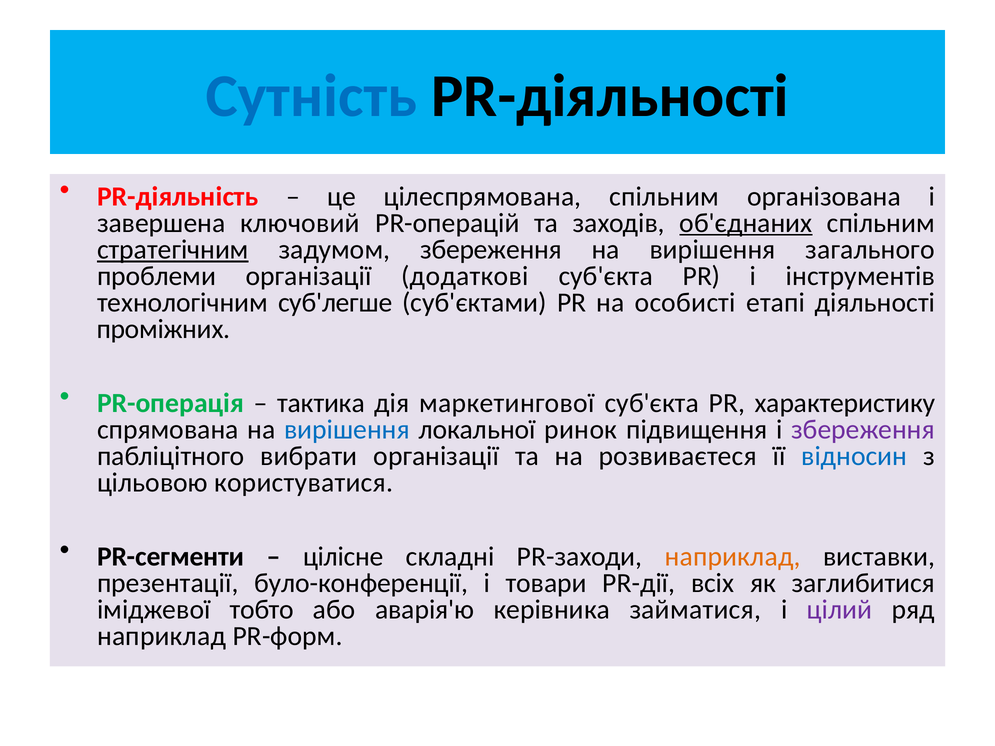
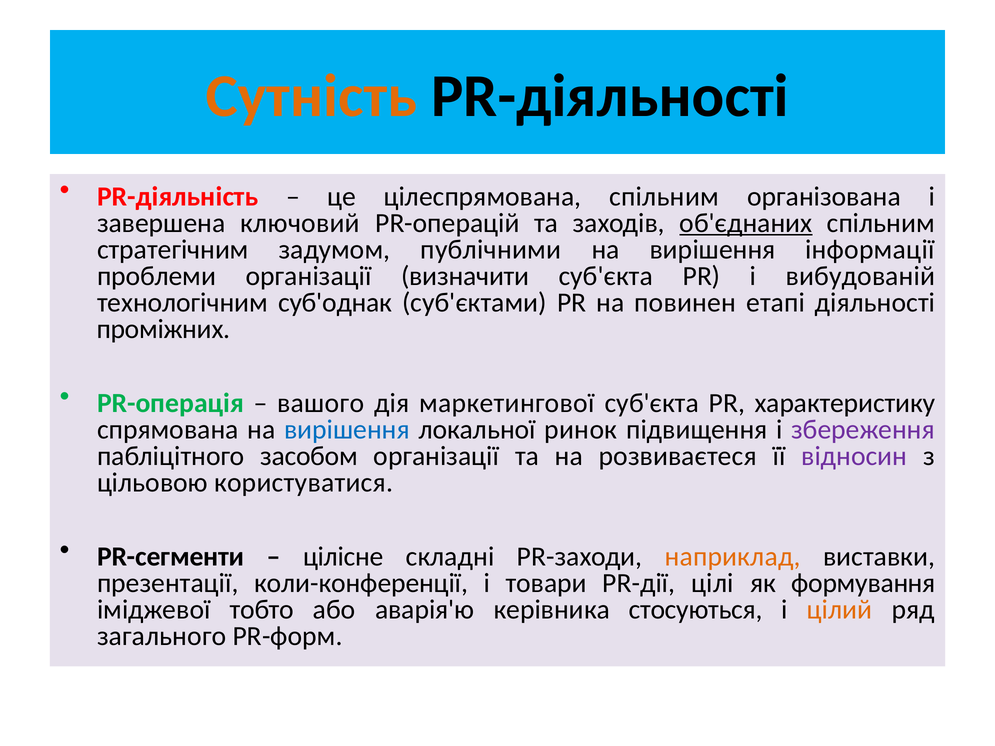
Сутність colour: blue -> orange (311, 96)
стратегічним underline: present -> none (173, 250)
задумом збереження: збереження -> публічними (491, 250)
загального: загального -> інформації (870, 250)
додаткові: додаткові -> визначити (465, 276)
інструментів: інструментів -> вибудованій (860, 276)
суб'легше: суб'легше -> суб'однак (335, 303)
особисті: особисті -> повинен (685, 303)
тактика: тактика -> вашого (321, 403)
вибрати: вибрати -> засобом (309, 456)
відносин colour: blue -> purple (854, 456)
було-конференції: було-конференції -> коли-конференції (361, 583)
всіх: всіх -> цілі (713, 583)
заглибитися: заглибитися -> формування (864, 583)
займатися: займатися -> стосуються (696, 610)
цілий colour: purple -> orange (840, 610)
наприклад: наприклад -> загального (162, 636)
